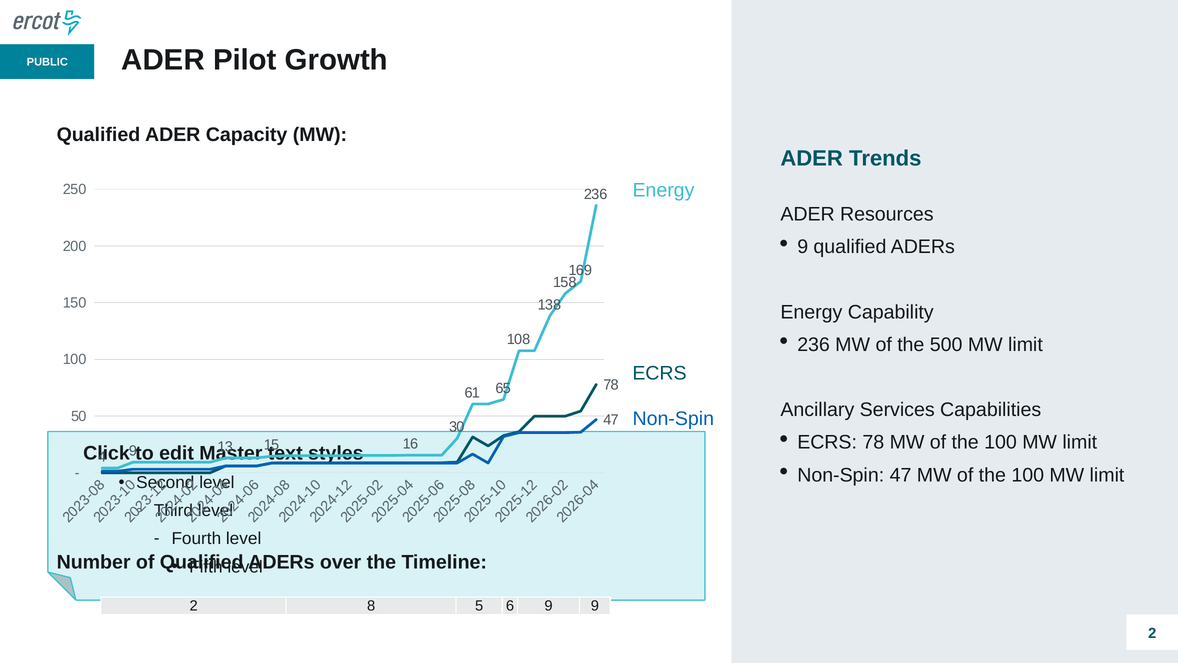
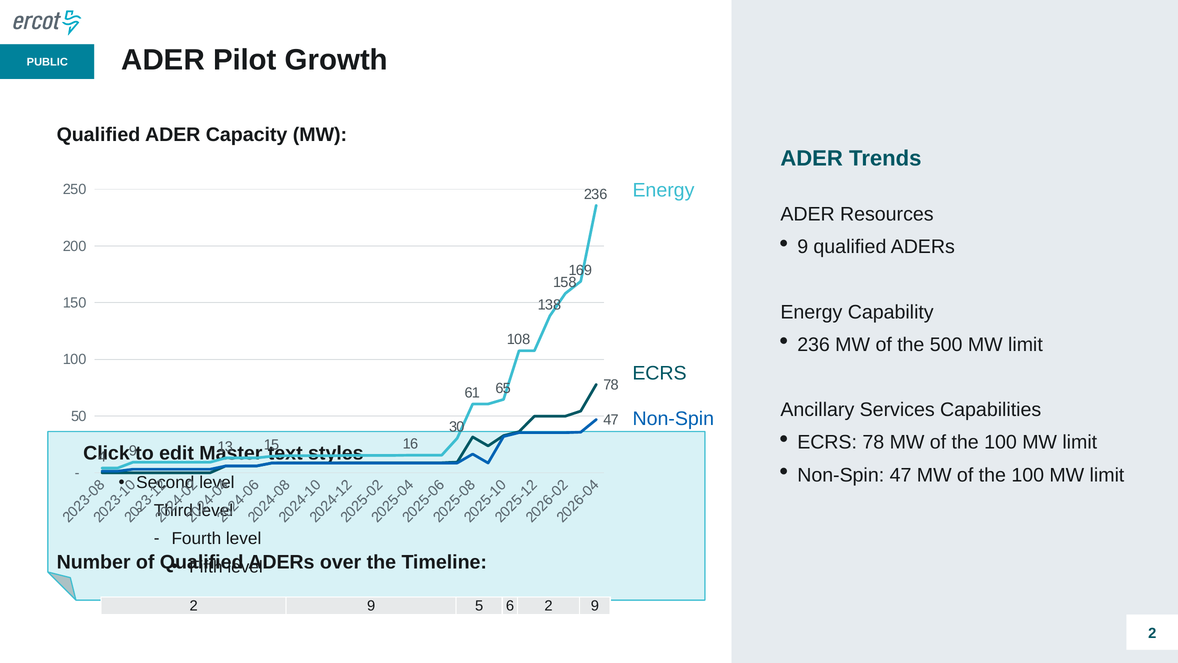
8: 8 -> 9 (371, 606)
6 9: 9 -> 2 (549, 606)
